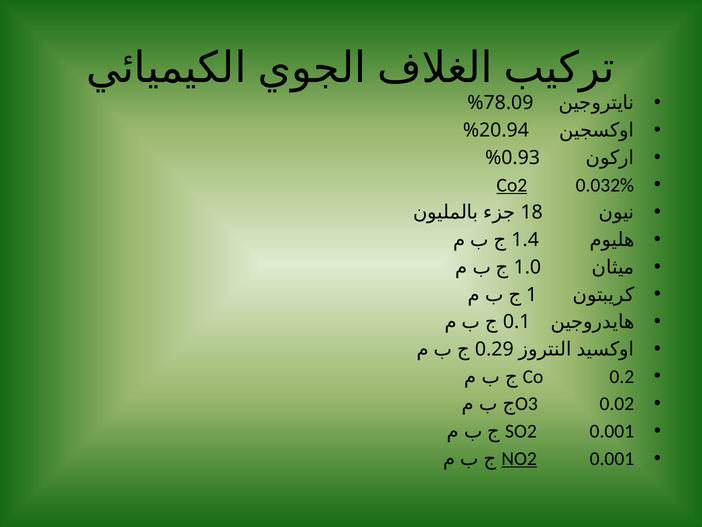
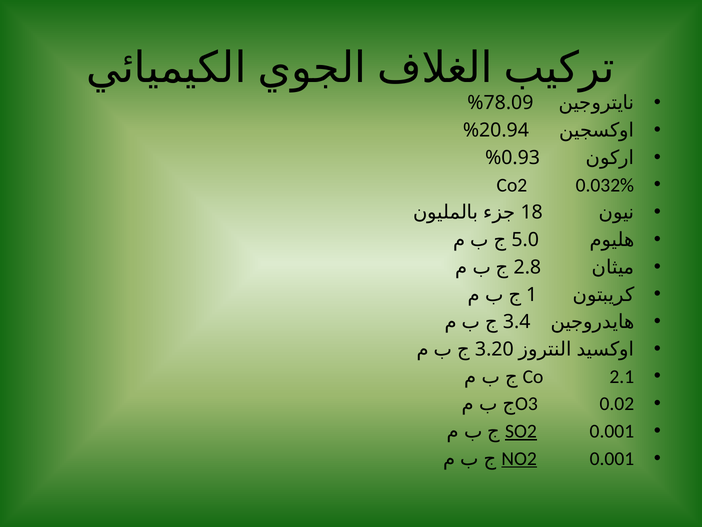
Co2 underline: present -> none (512, 185)
1.4: 1.4 -> 5.0 (525, 240)
1.0: 1.0 -> 2.8 (527, 267)
0.1: 0.1 -> 3.4 (517, 322)
0.29: 0.29 -> 3.20 (494, 349)
0.2: 0.2 -> 2.1 (622, 376)
SO2 underline: none -> present (521, 431)
